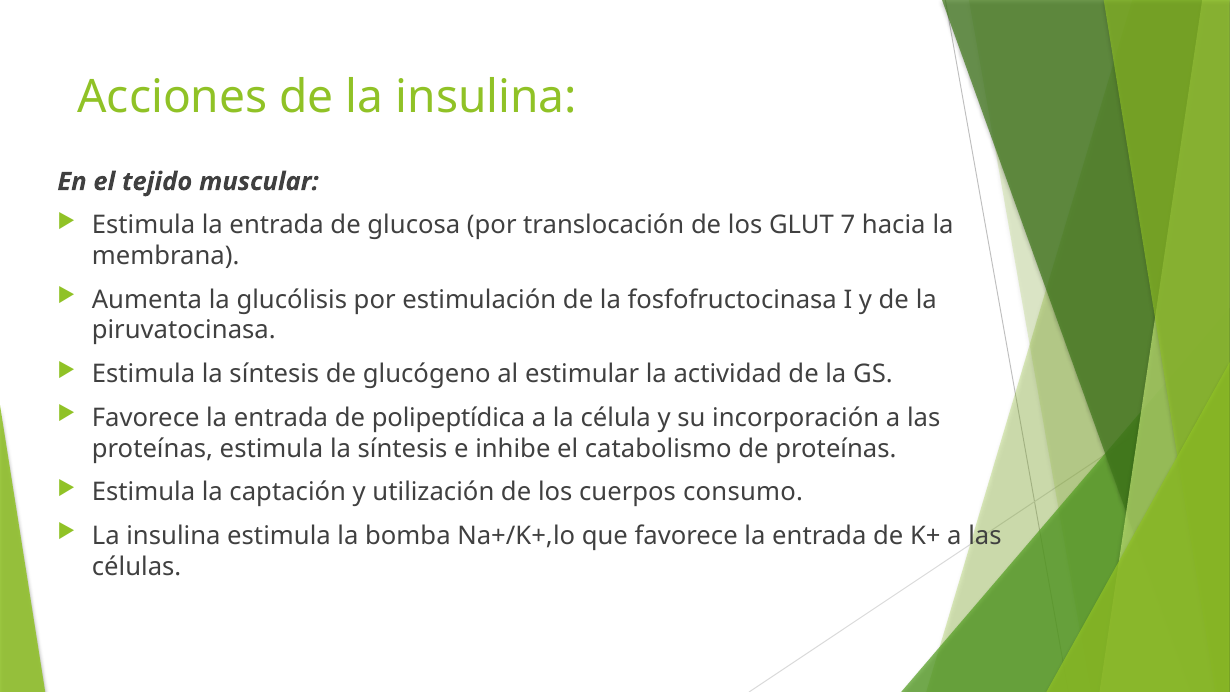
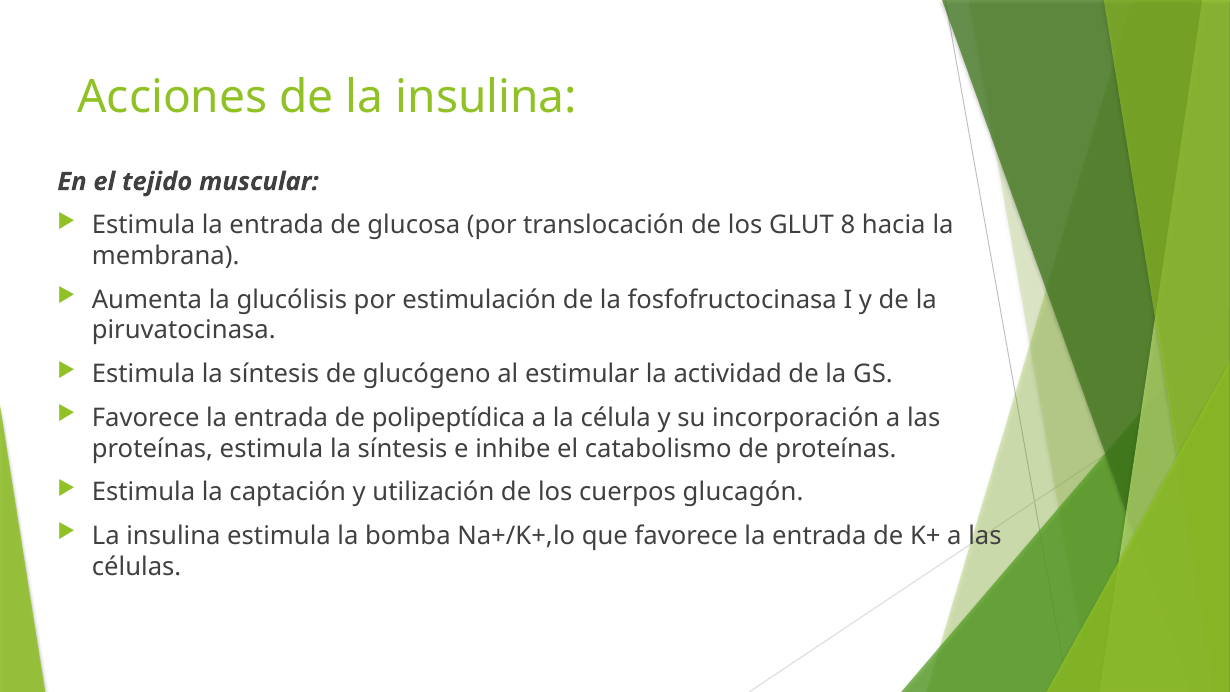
7: 7 -> 8 (848, 225)
consumo: consumo -> glucagón (743, 492)
